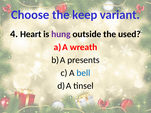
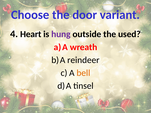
keep: keep -> door (85, 15)
presents: presents -> reindeer (83, 60)
bell colour: blue -> orange (83, 73)
